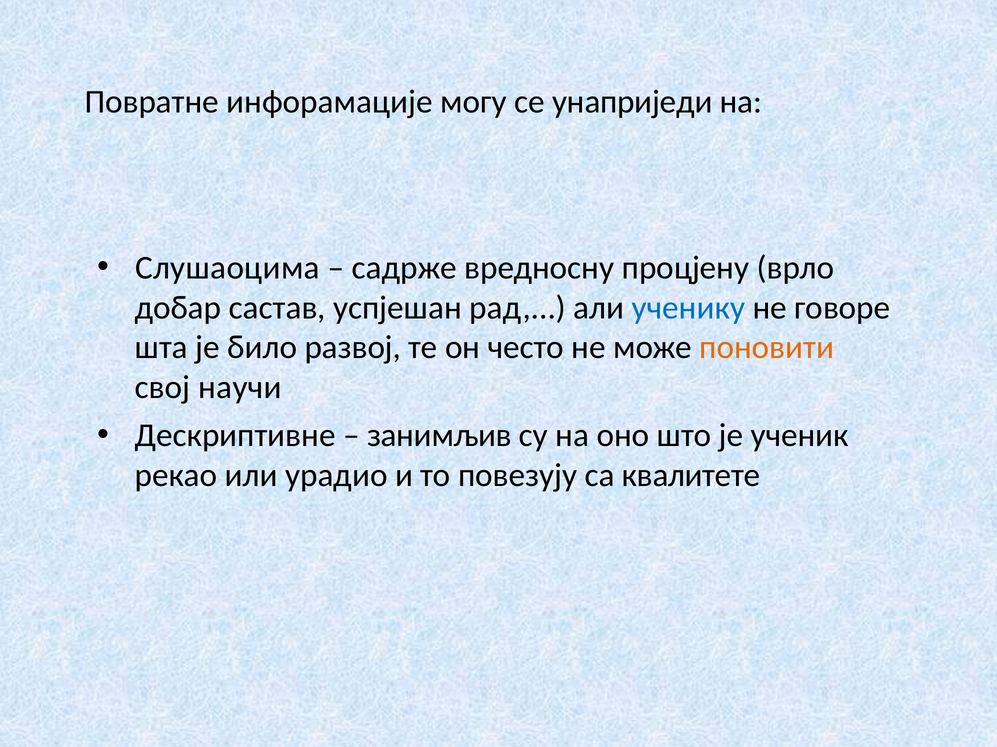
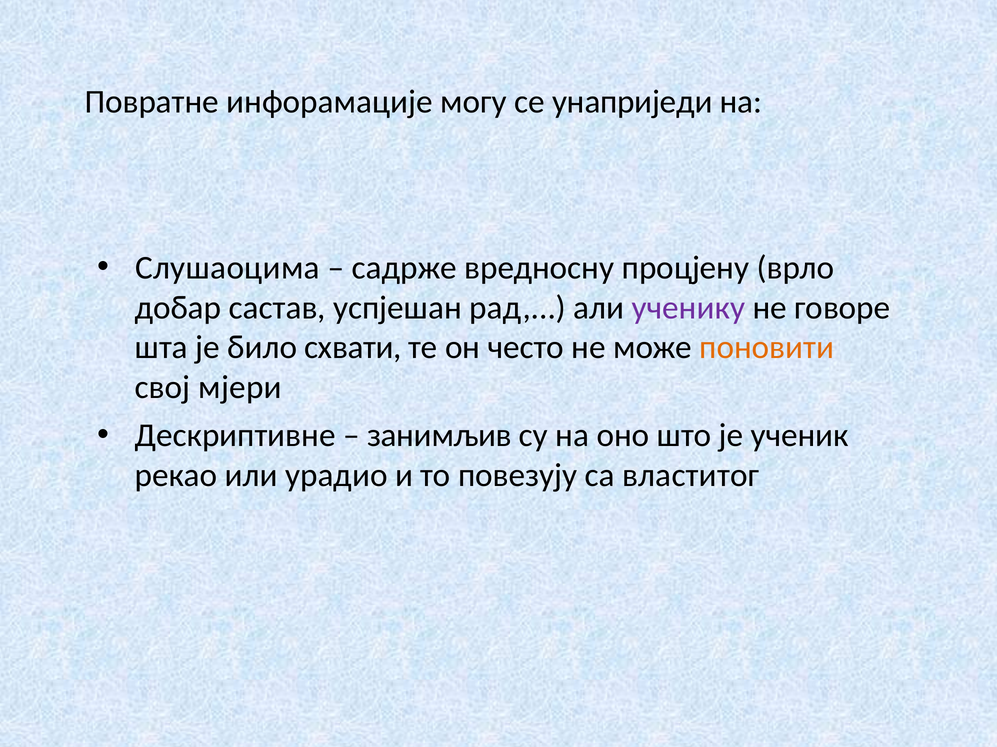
ученику colour: blue -> purple (688, 308)
развој: развој -> схвати (353, 348)
научи: научи -> мјери (240, 388)
квалитете: квалитете -> властитог (691, 476)
